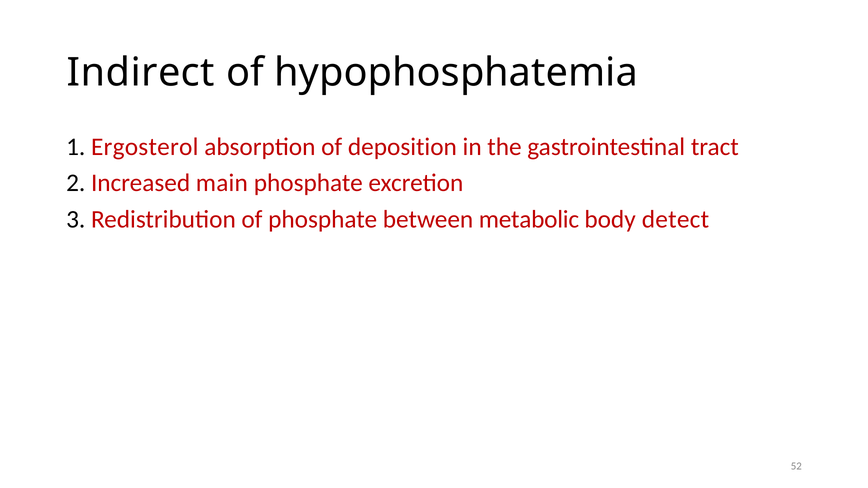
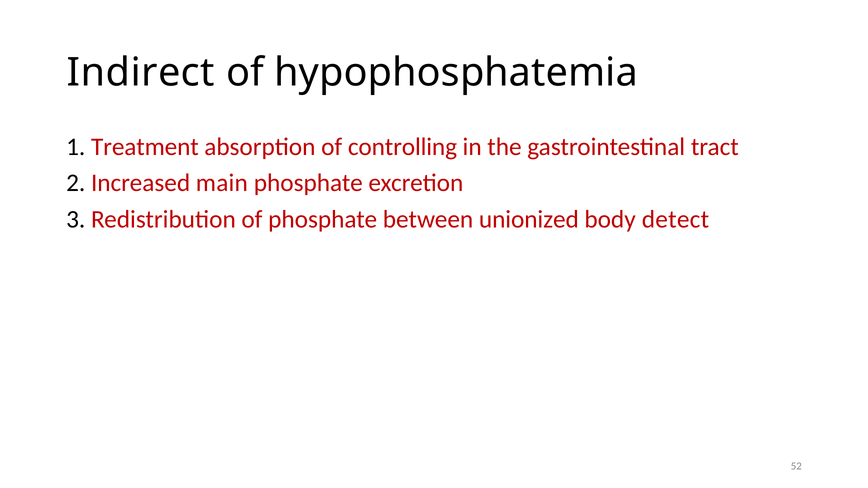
Ergosterol: Ergosterol -> Treatment (145, 147)
deposition: deposition -> controlling (402, 147)
metabolic: metabolic -> unionized (529, 220)
